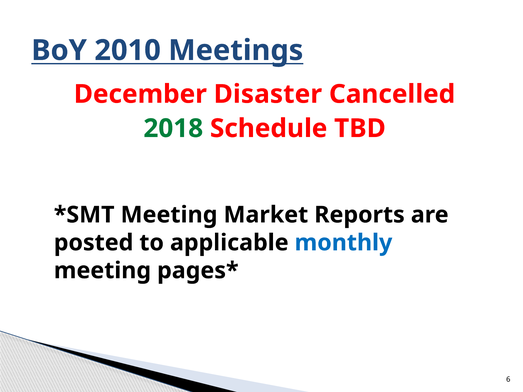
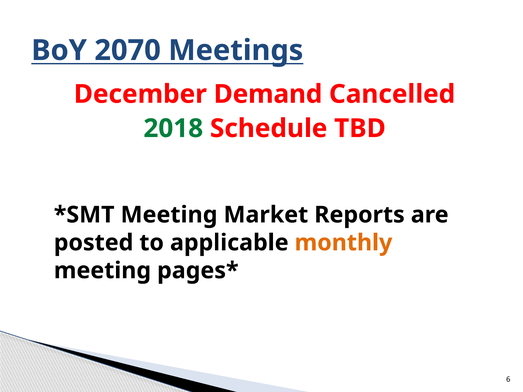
2010: 2010 -> 2070 (128, 50)
Disaster: Disaster -> Demand (268, 94)
monthly colour: blue -> orange (343, 243)
